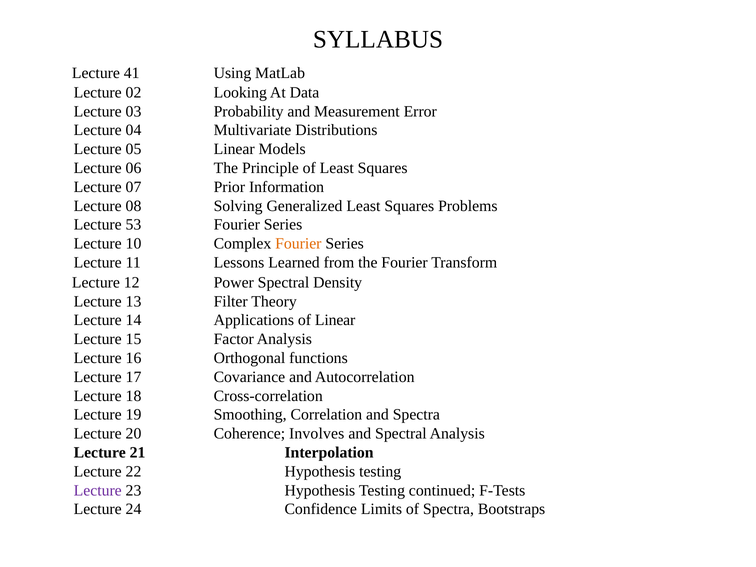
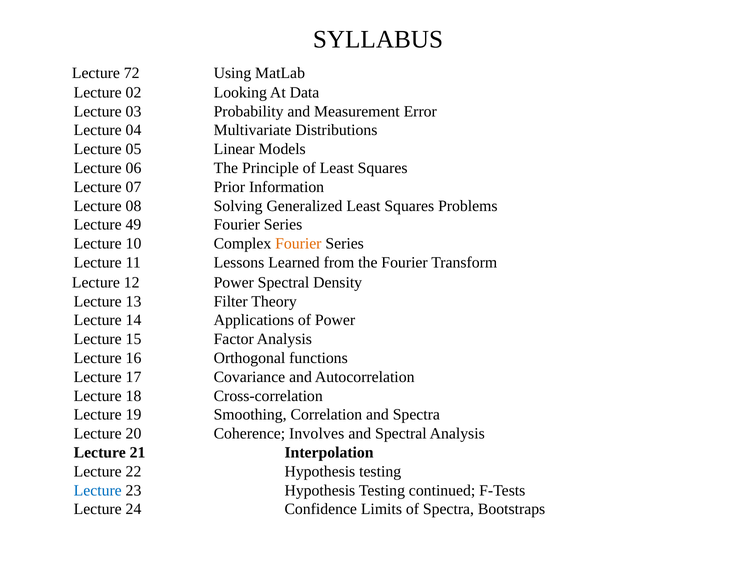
41: 41 -> 72 (132, 73)
53: 53 -> 49 (133, 225)
of Linear: Linear -> Power (335, 320)
Lecture colour: purple -> blue (98, 490)
